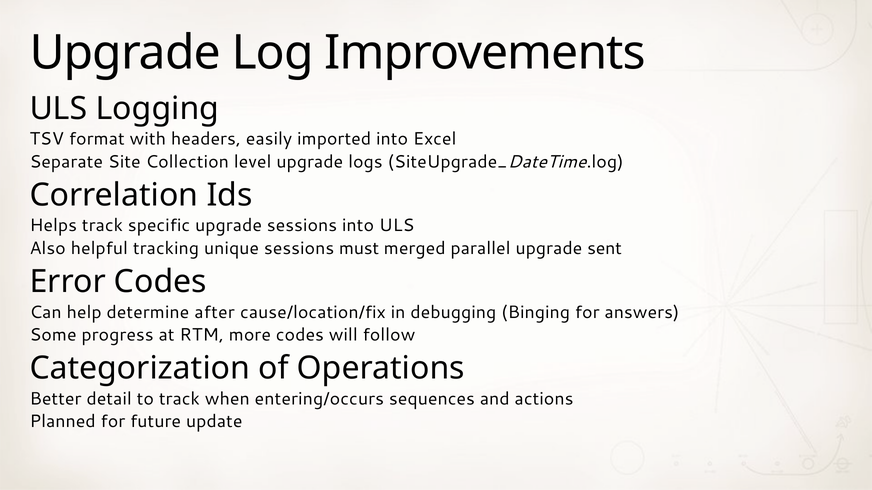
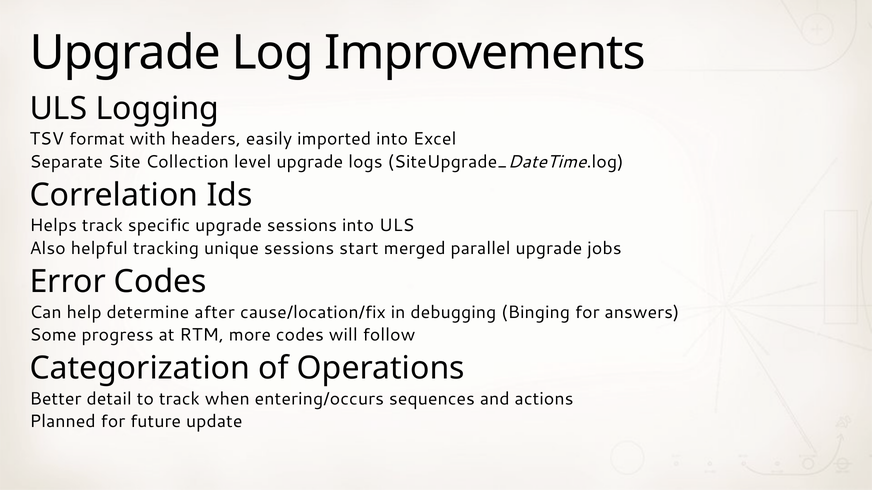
must: must -> start (359, 249)
sent: sent -> jobs (604, 249)
